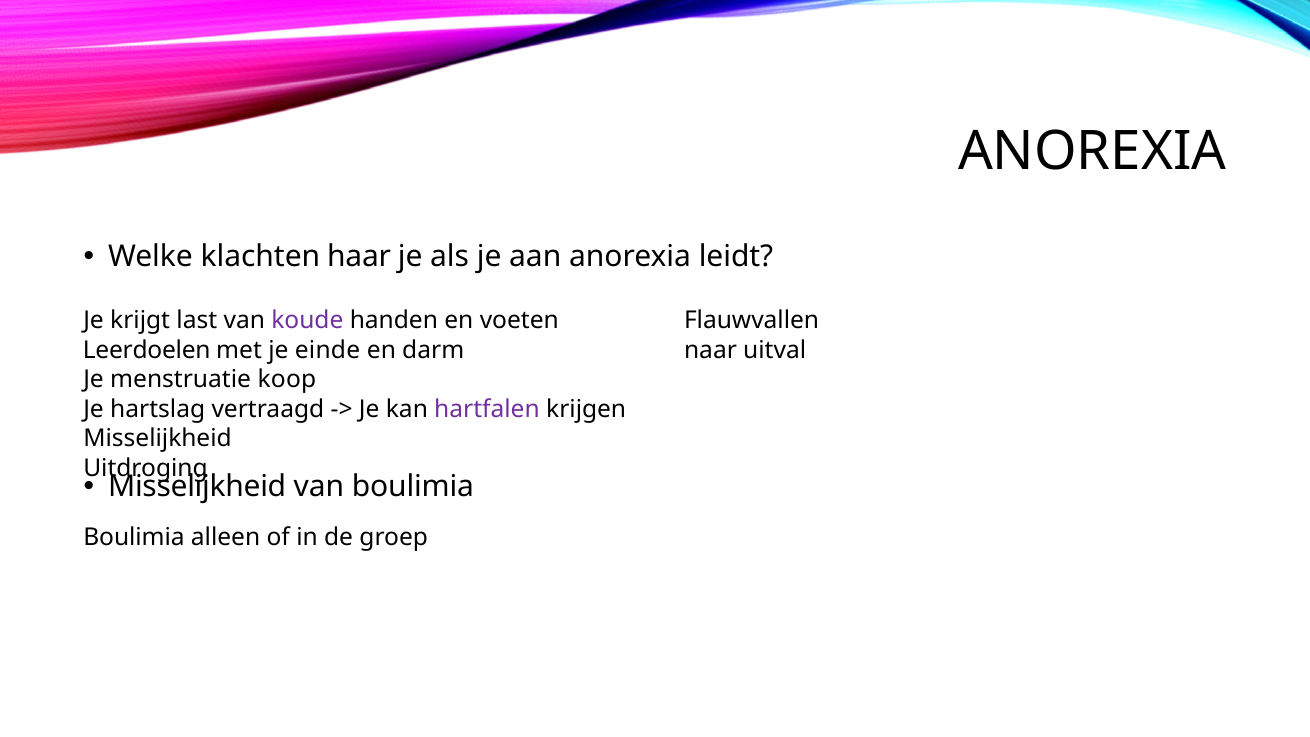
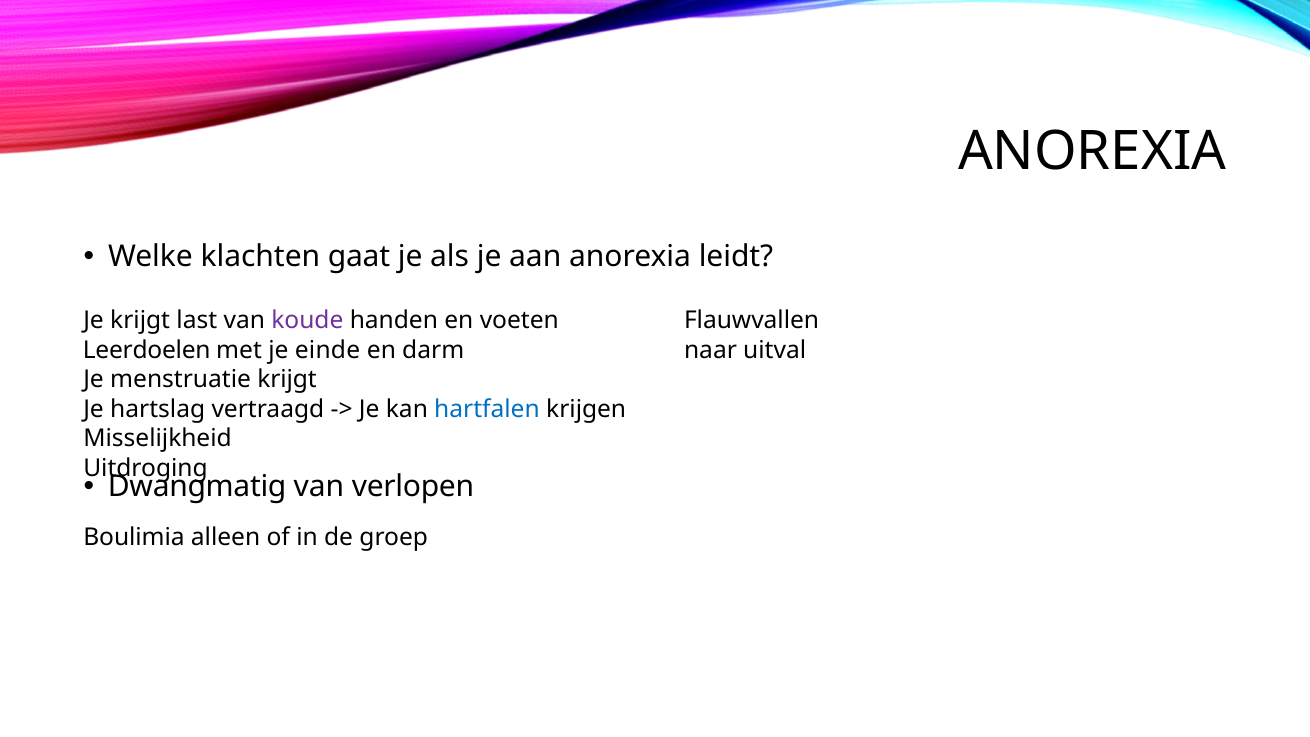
haar: haar -> gaat (359, 257)
menstruatie koop: koop -> krijgt (287, 380)
hartfalen colour: purple -> blue (487, 409)
Misselijkheid: Misselijkheid -> Dwangmatig (197, 487)
van boulimia: boulimia -> verlopen (413, 487)
